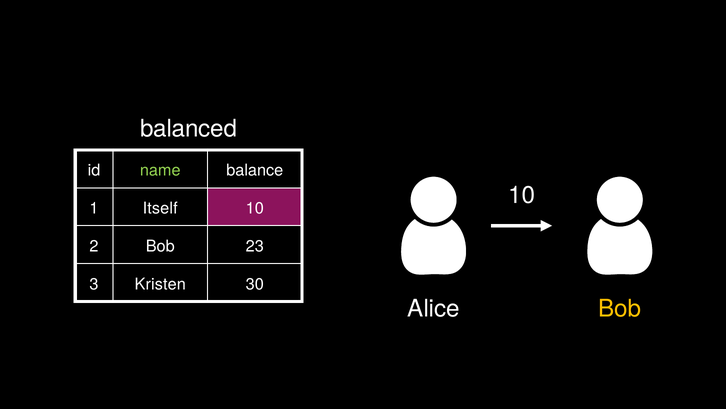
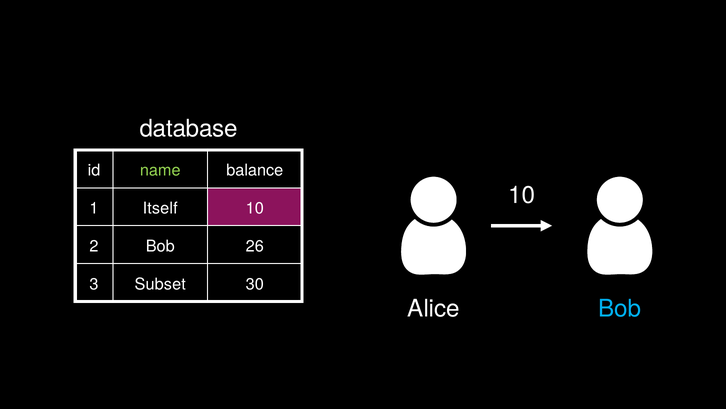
balanced: balanced -> database (189, 129)
23: 23 -> 26 (255, 246)
Kristen: Kristen -> Subset (160, 284)
Bob colour: yellow -> light blue (620, 308)
